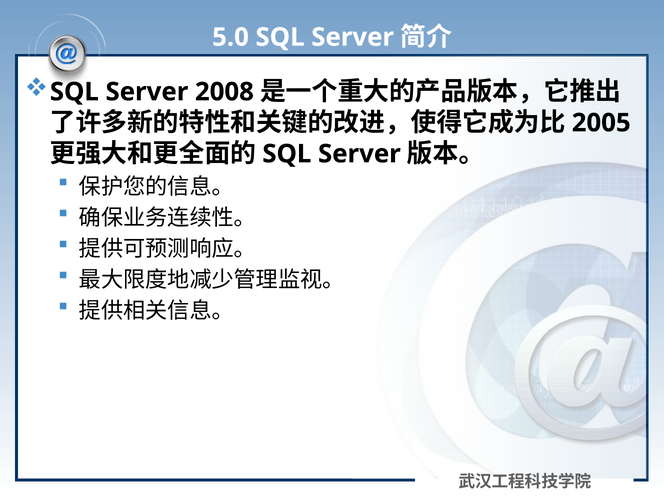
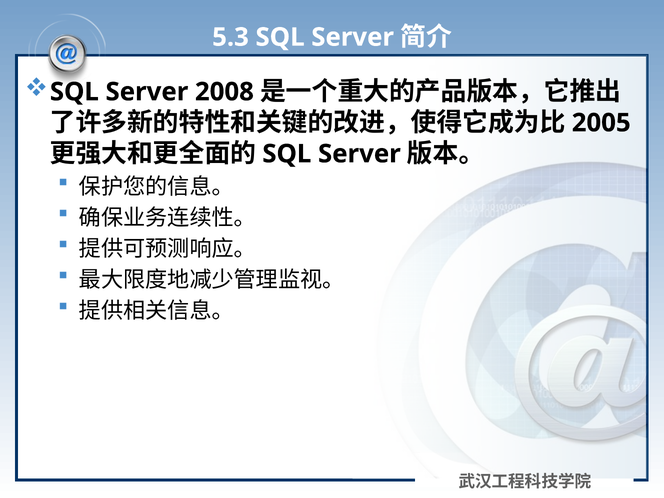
5.0: 5.0 -> 5.3 (230, 37)
